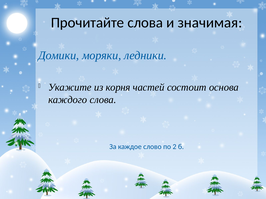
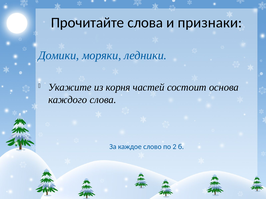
значимая: значимая -> признаки (210, 23)
